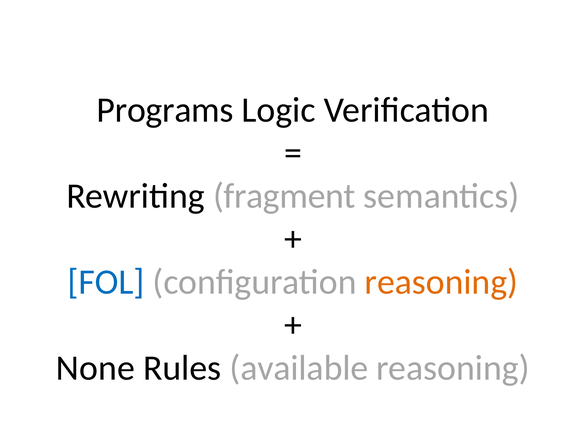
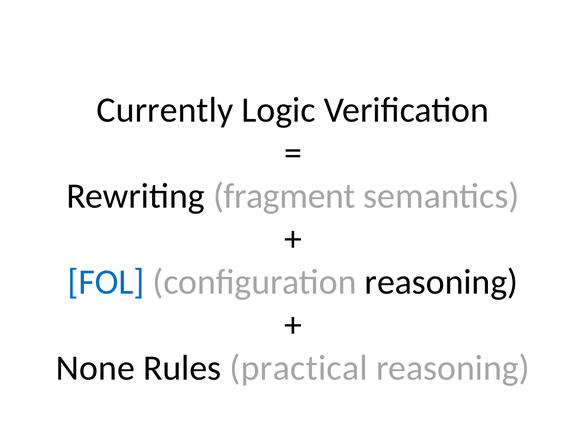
Programs: Programs -> Currently (165, 110)
reasoning colour: orange -> black (441, 282)
available: available -> practical (299, 368)
